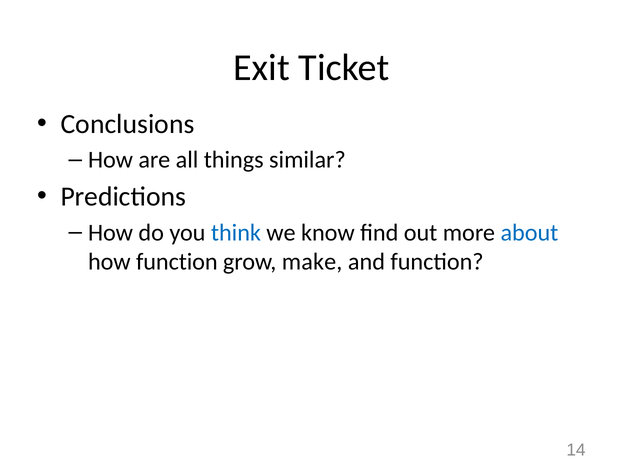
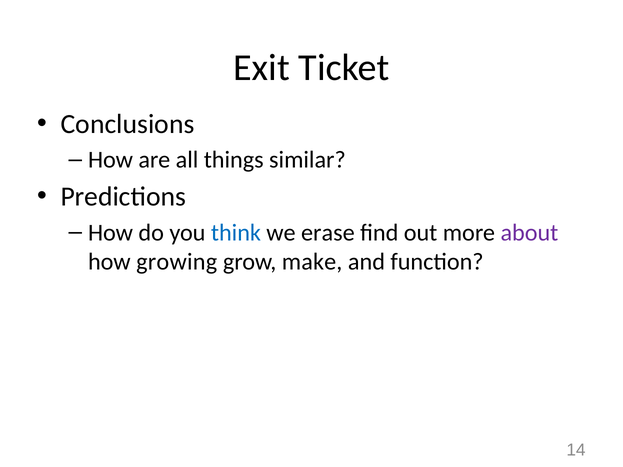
know: know -> erase (328, 233)
about colour: blue -> purple (529, 233)
how function: function -> growing (177, 262)
